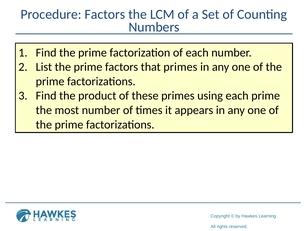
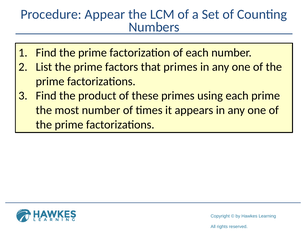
Procedure Factors: Factors -> Appear (105, 14)
